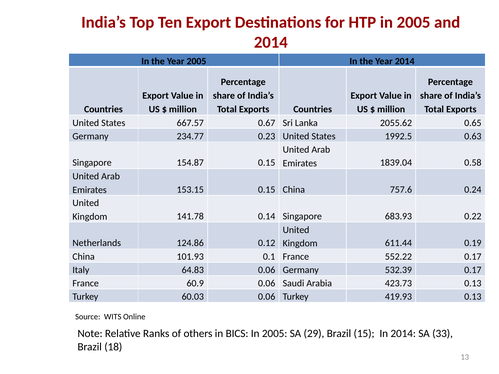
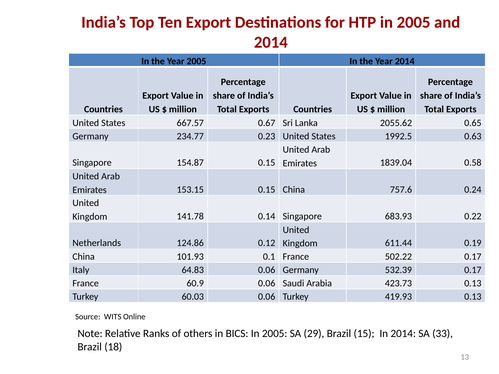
552.22: 552.22 -> 502.22 (398, 257)
